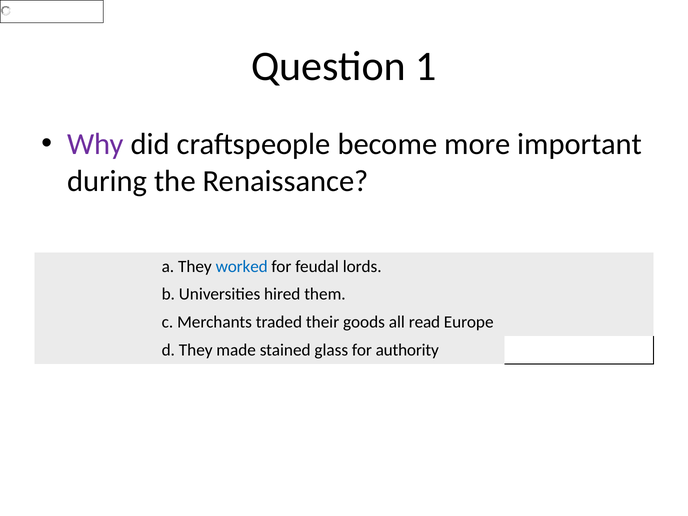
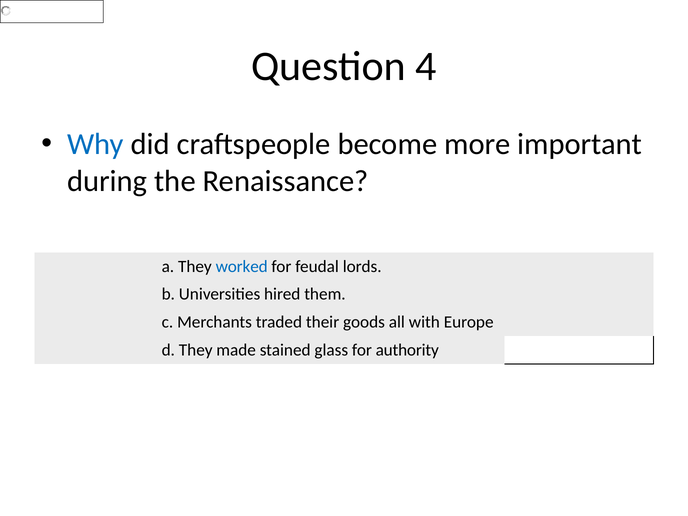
1: 1 -> 4 (426, 67)
Why colour: purple -> blue (95, 144)
read: read -> with (424, 322)
